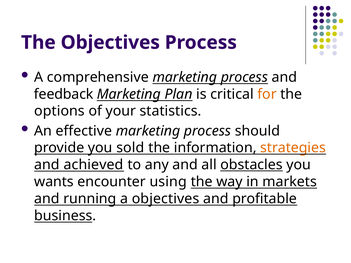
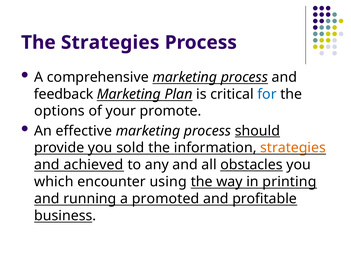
The Objectives: Objectives -> Strategies (110, 43)
for colour: orange -> blue (267, 94)
statistics: statistics -> promote (171, 111)
should underline: none -> present (257, 131)
wants: wants -> which (54, 182)
markets: markets -> printing (290, 182)
a objectives: objectives -> promoted (166, 199)
